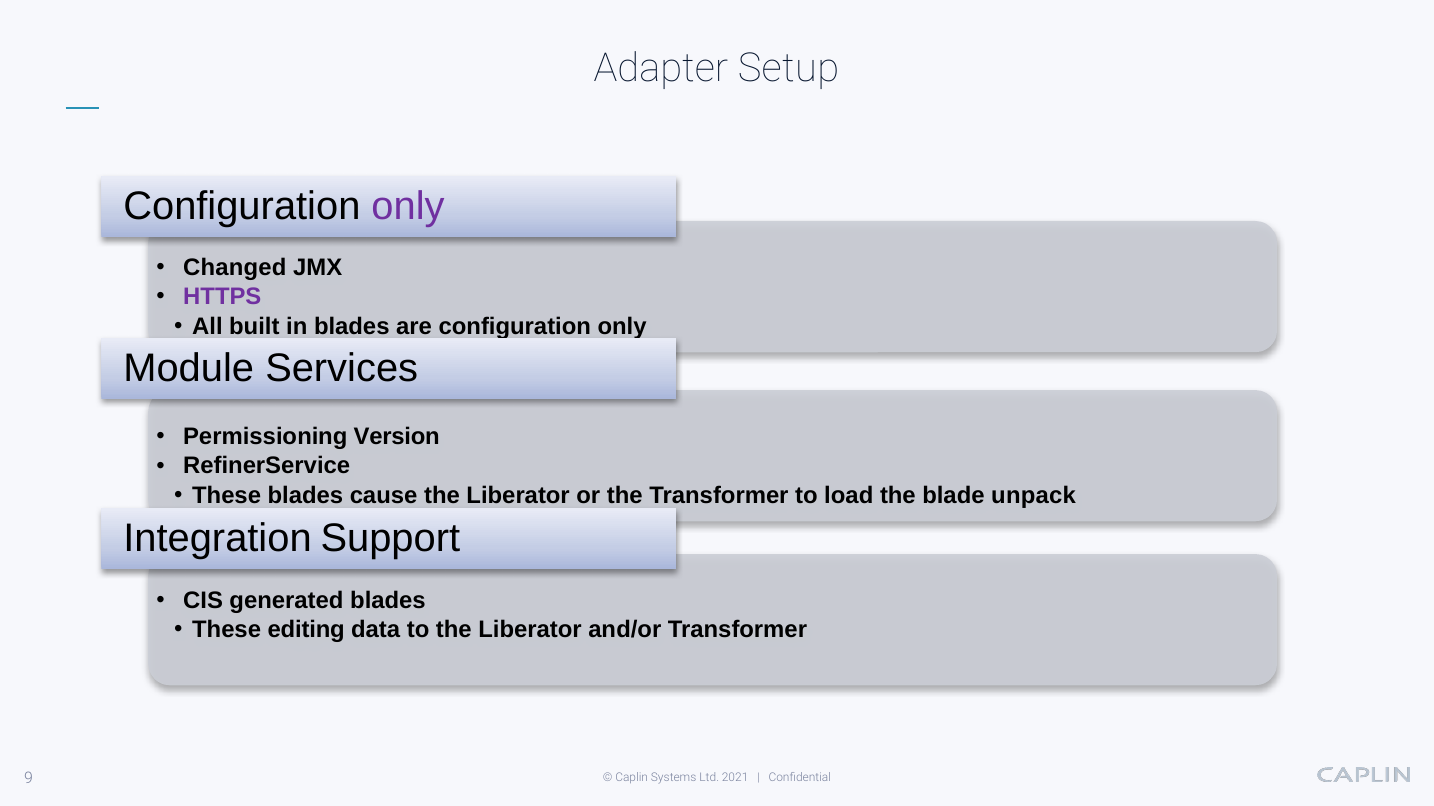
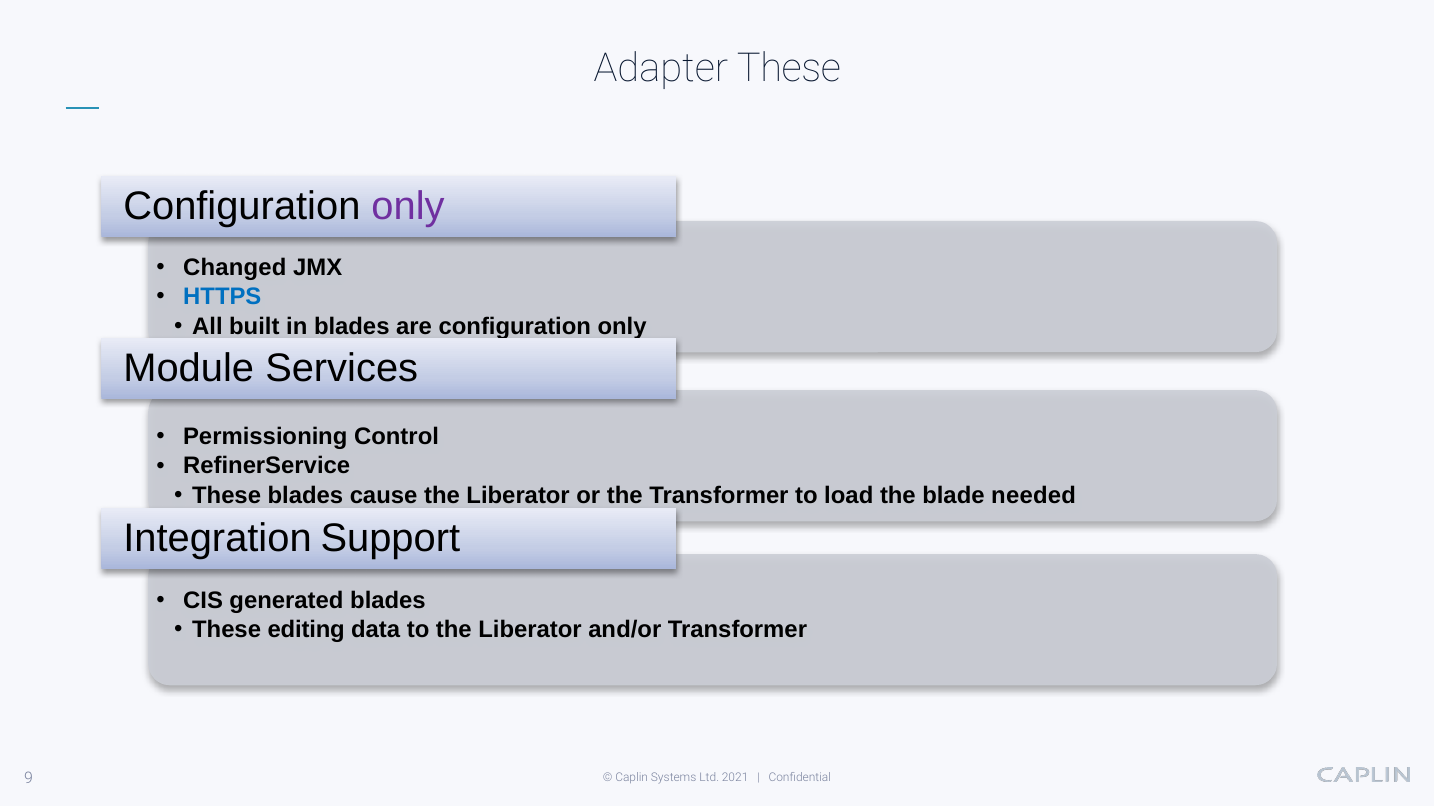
Adapter Setup: Setup -> These (789, 68)
HTTPS colour: purple -> blue (222, 297)
Version: Version -> Control (397, 437)
unpack: unpack -> needed (1034, 496)
